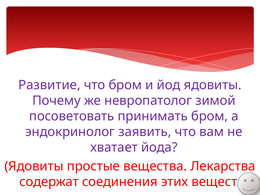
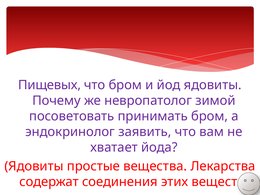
Развитие: Развитие -> Пищевых (49, 85)
